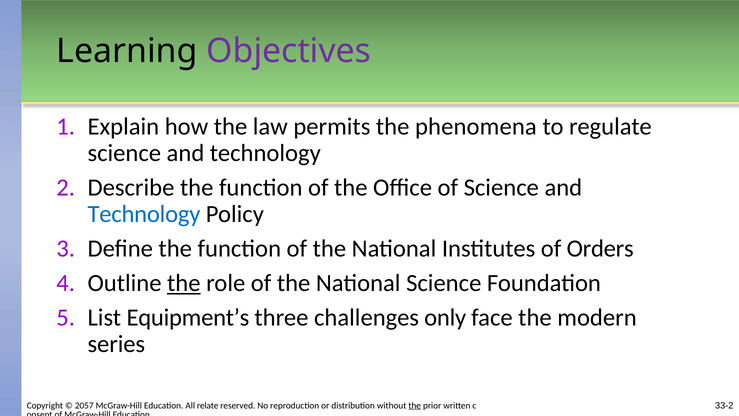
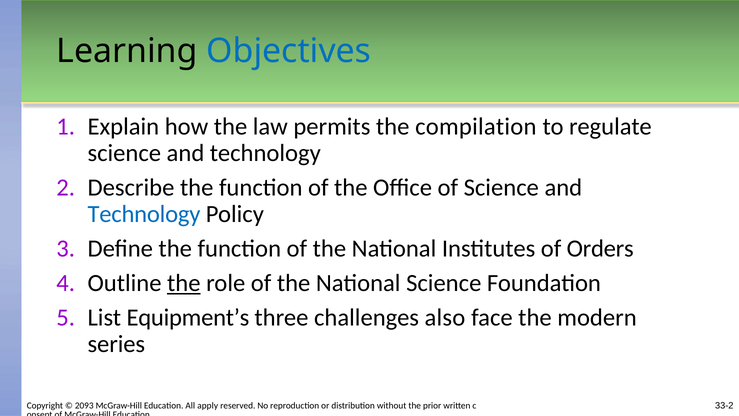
Objectives colour: purple -> blue (289, 51)
phenomena: phenomena -> compilation (476, 127)
only: only -> also (445, 317)
2057: 2057 -> 2093 (84, 405)
relate: relate -> apply (208, 405)
the underline: present -> none (415, 405)
